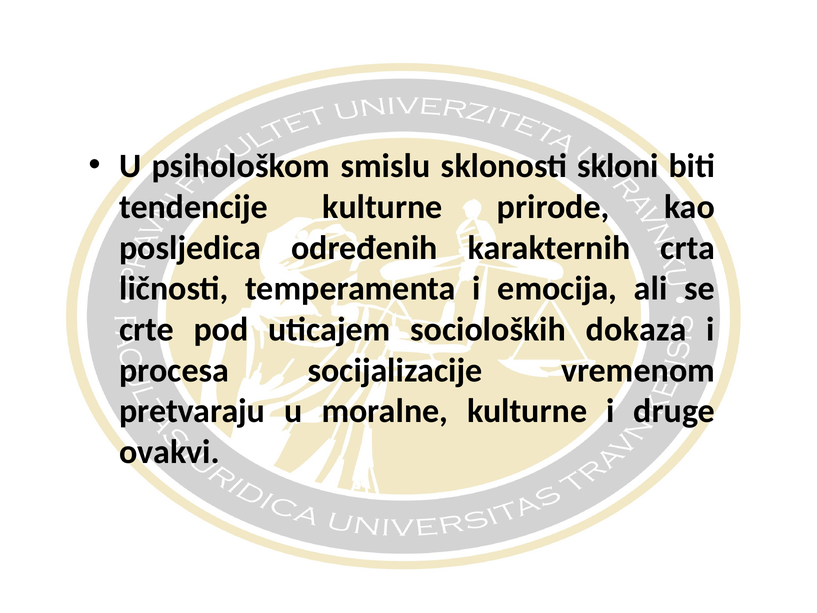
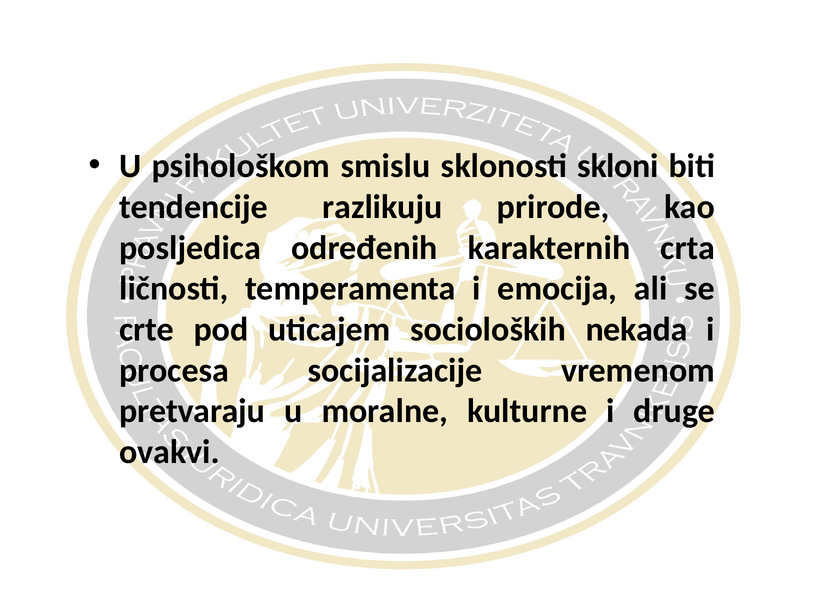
tendencije kulturne: kulturne -> razlikuju (382, 207)
dokaza: dokaza -> nekada (636, 329)
